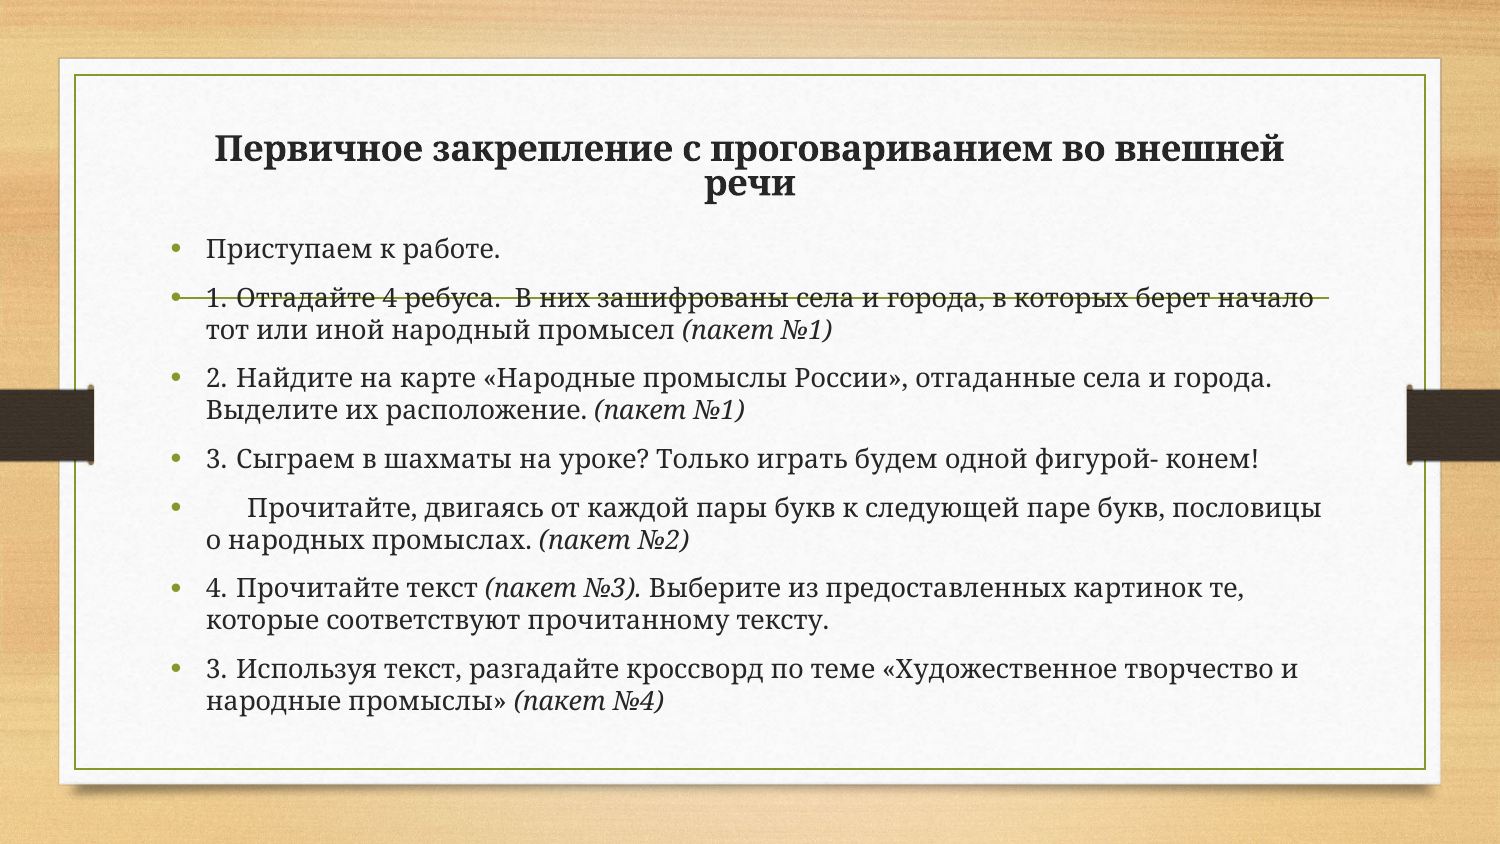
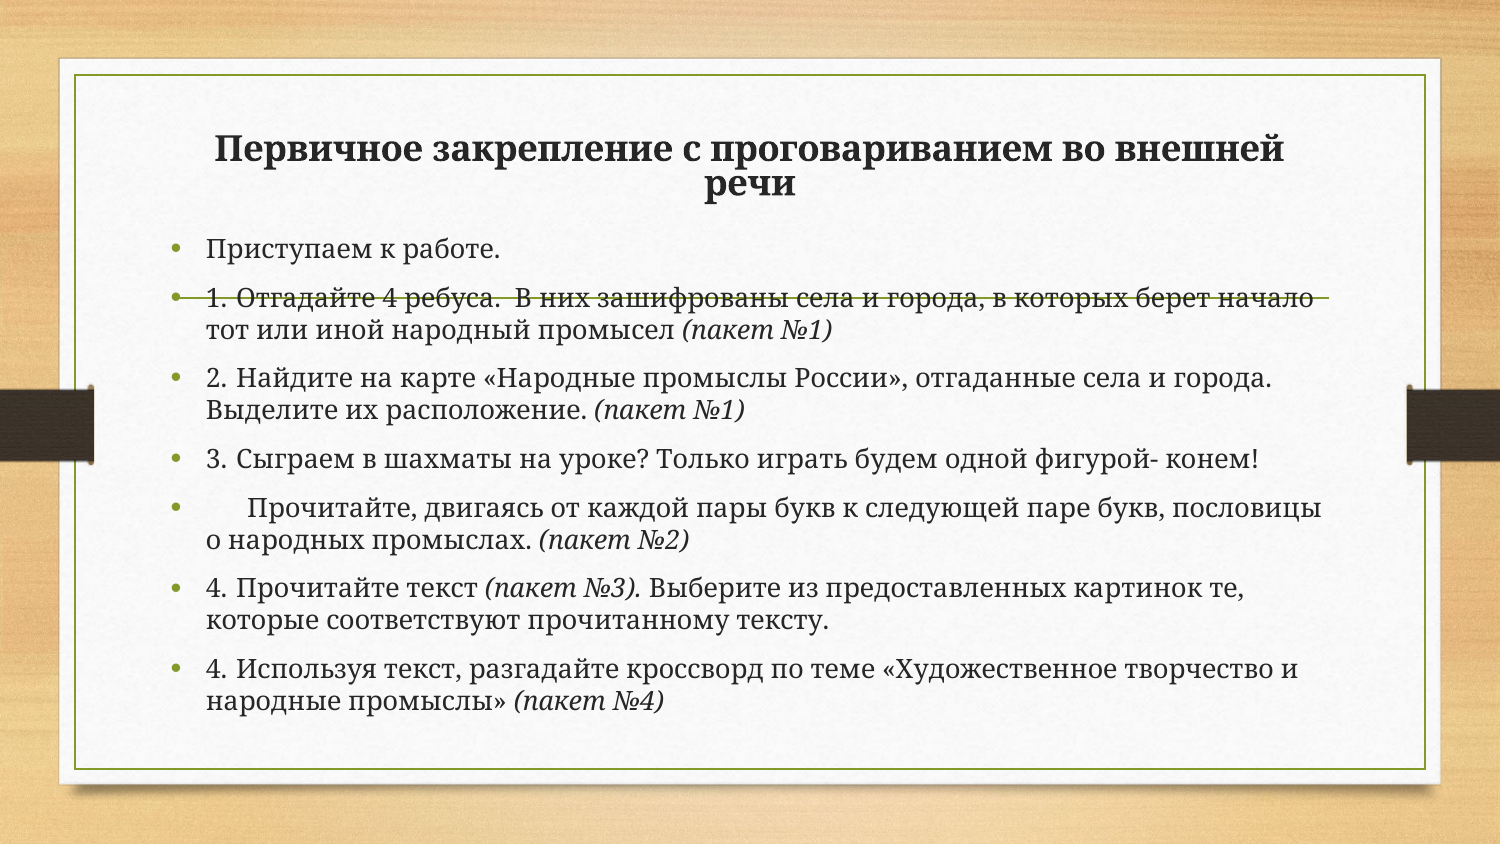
3: 3 -> 4 (217, 670)
